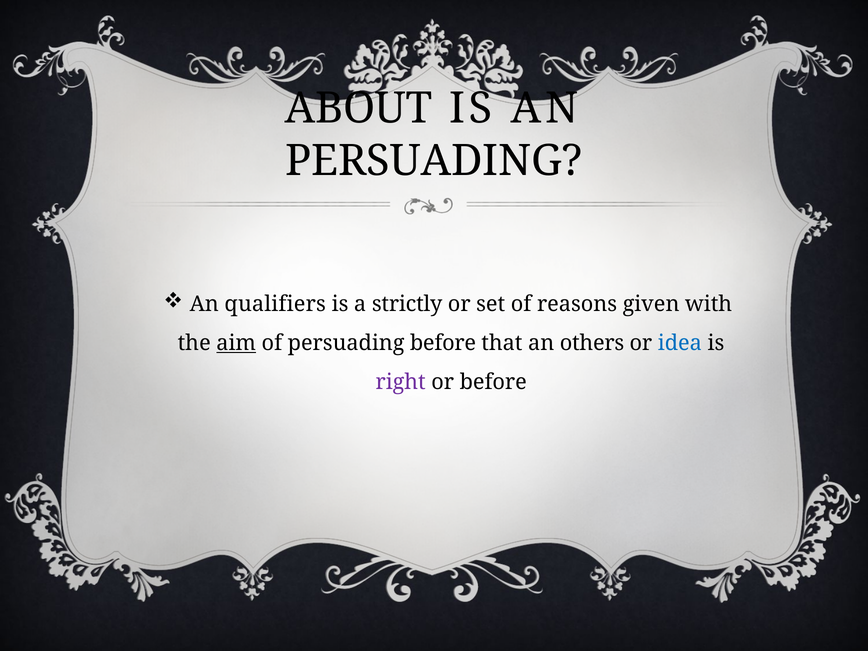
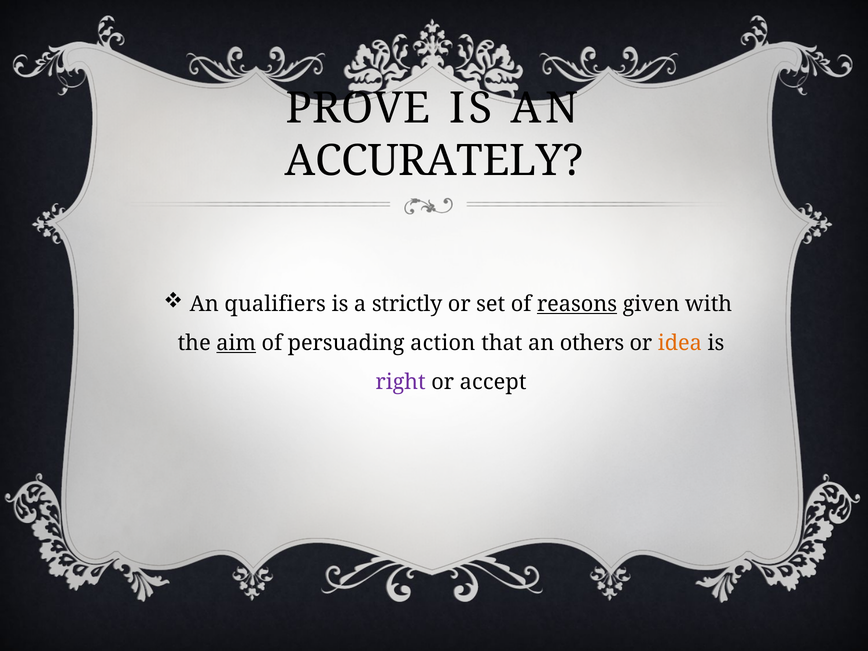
ABOUT: ABOUT -> PROVE (358, 109)
PERSUADING: PERSUADING -> ACCURATELY (434, 161)
reasons underline: none -> present (577, 304)
persuading before: before -> action (443, 343)
idea colour: blue -> orange (680, 343)
or before: before -> accept (493, 382)
